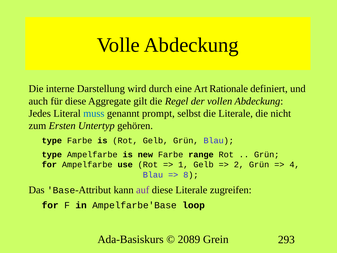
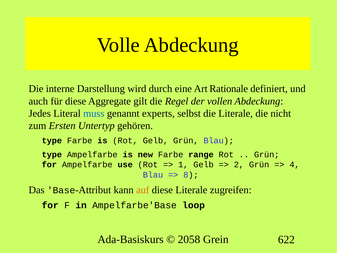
prompt: prompt -> experts (158, 113)
auf colour: purple -> orange (143, 190)
2089: 2089 -> 2058 (189, 239)
293: 293 -> 622 (286, 240)
